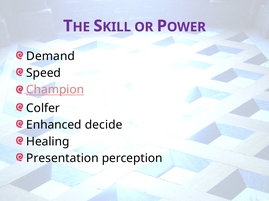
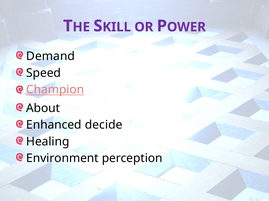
Colfer: Colfer -> About (43, 109)
Presentation: Presentation -> Environment (62, 159)
